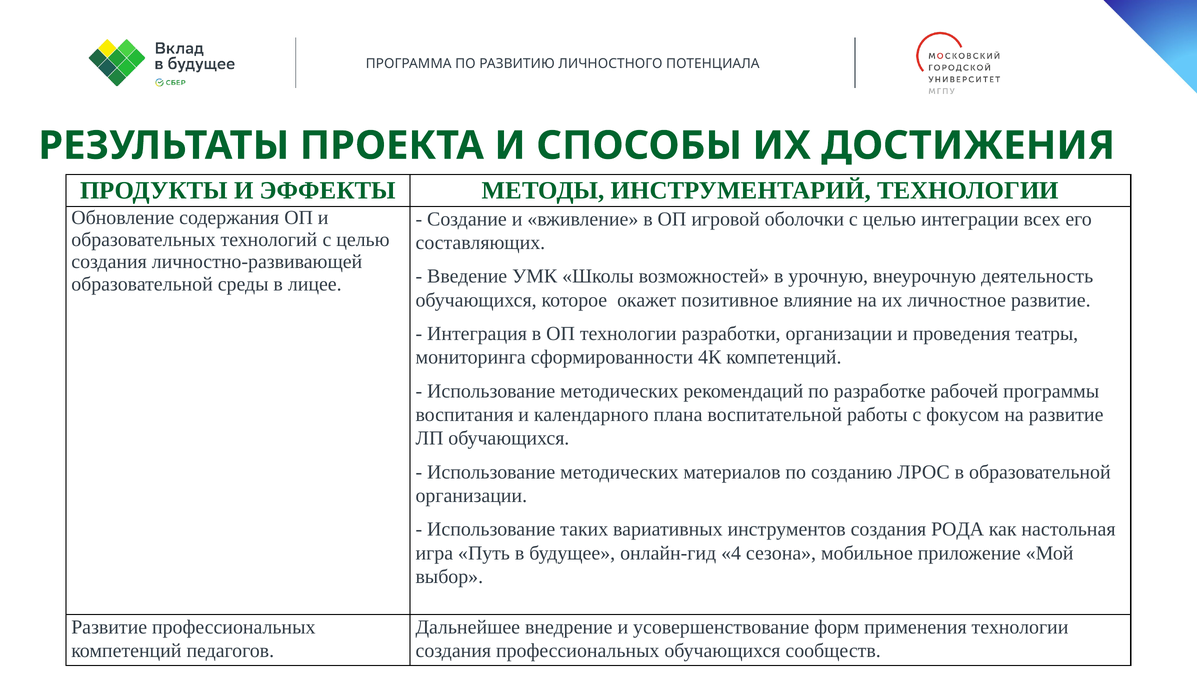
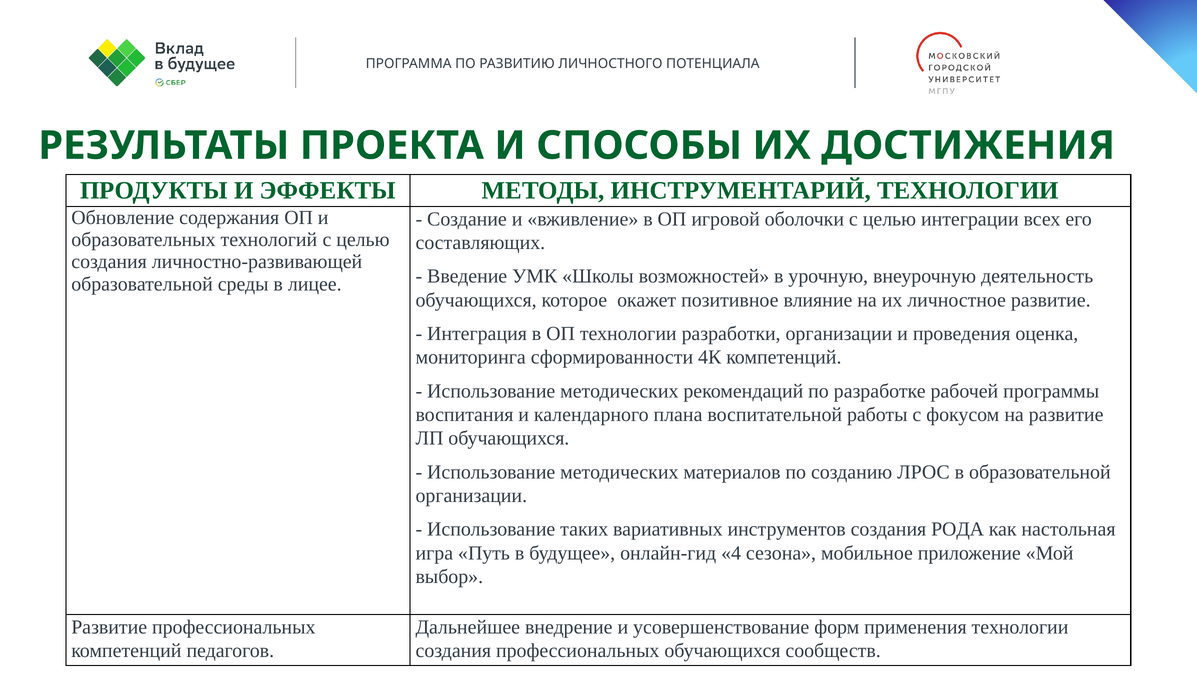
театры: театры -> оценка (1047, 334)
